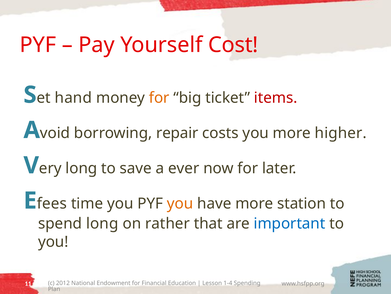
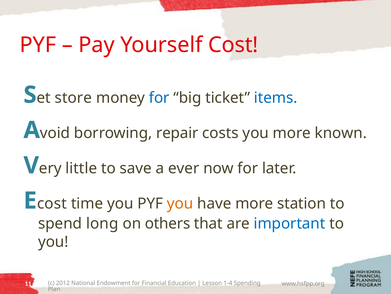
hand: hand -> store (73, 98)
for colour: orange -> blue (159, 98)
items colour: red -> blue (276, 98)
higher: higher -> known (341, 133)
long: long -> little (81, 168)
fees: fees -> cost (52, 203)
rather: rather -> others (168, 223)
